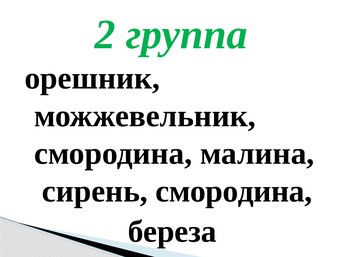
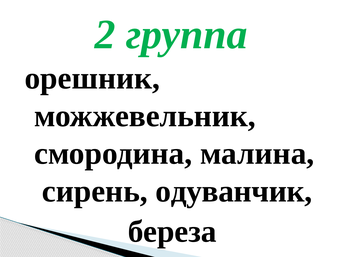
сирень смородина: смородина -> одуванчик (234, 191)
